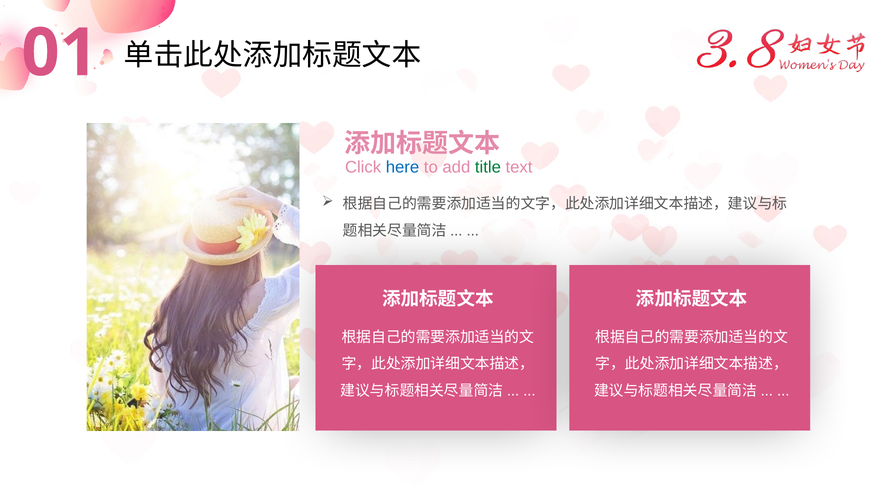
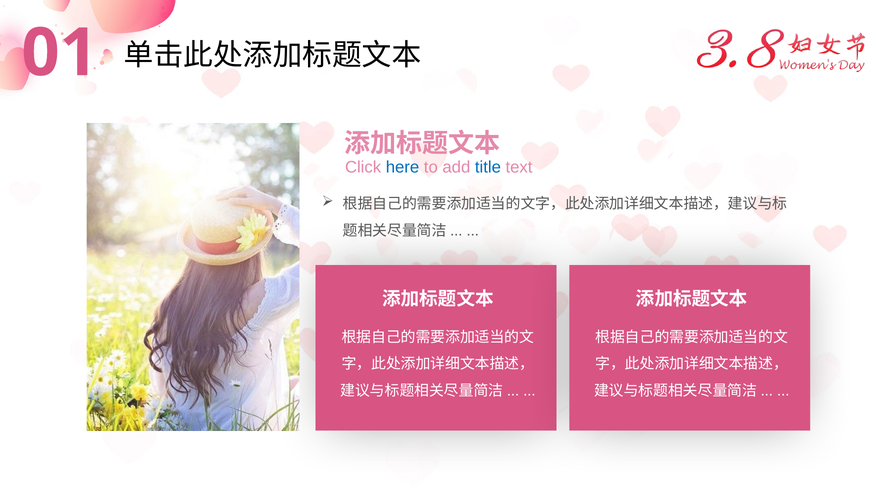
title colour: green -> blue (488, 167)
